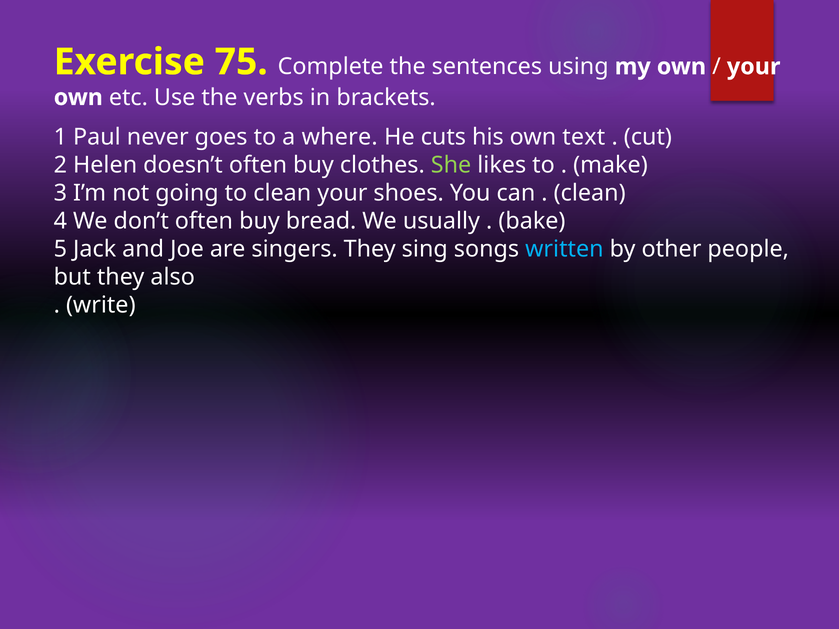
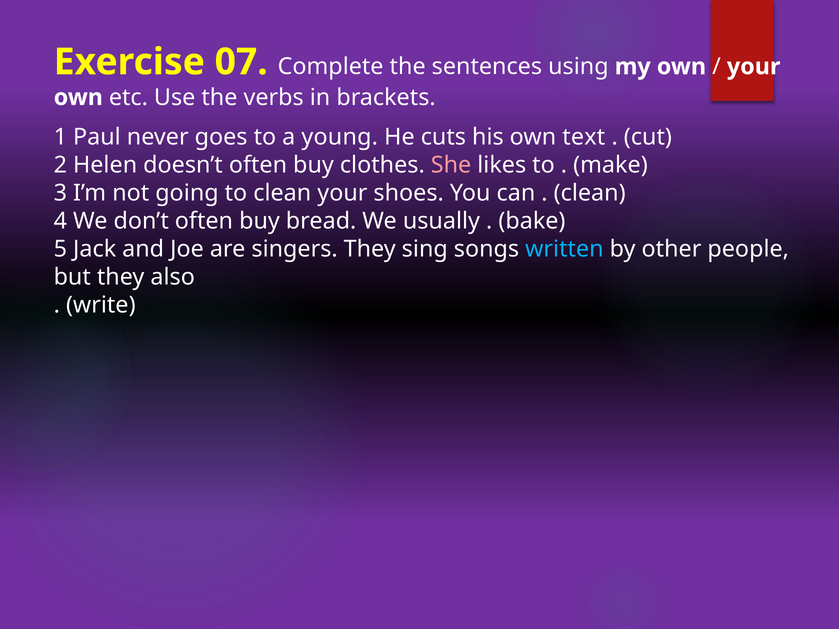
75: 75 -> 07 (241, 62)
where: where -> young (340, 137)
She colour: light green -> pink (451, 165)
